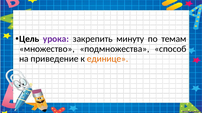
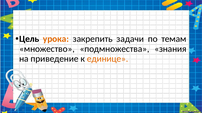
урока colour: purple -> orange (56, 39)
минуту: минуту -> задачи (130, 39)
способ: способ -> знания (170, 49)
